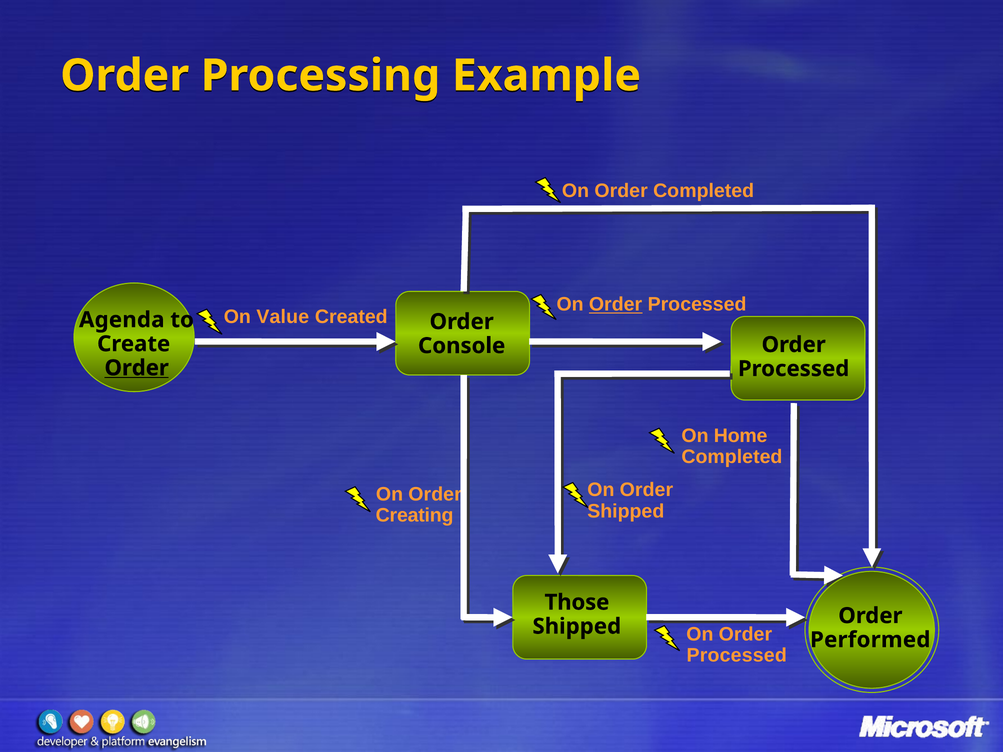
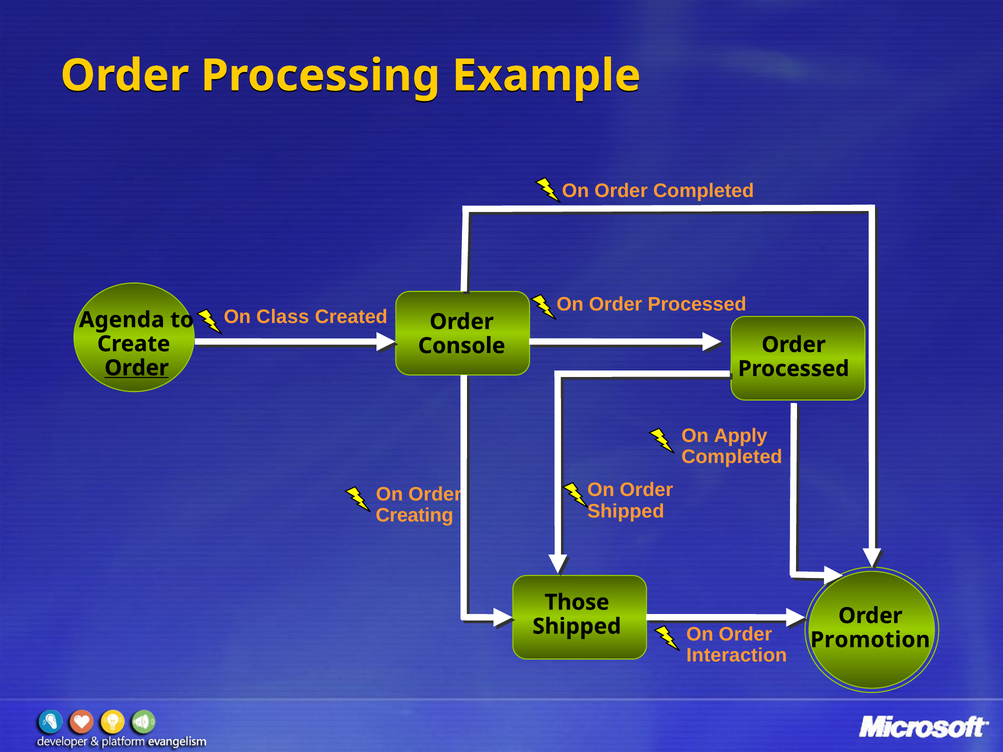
Order underline: present -> none (616, 305)
Value: Value -> Class (283, 317)
Home: Home -> Apply (741, 436)
Performed: Performed -> Promotion (870, 640)
Processed: Processed -> Interaction (737, 656)
